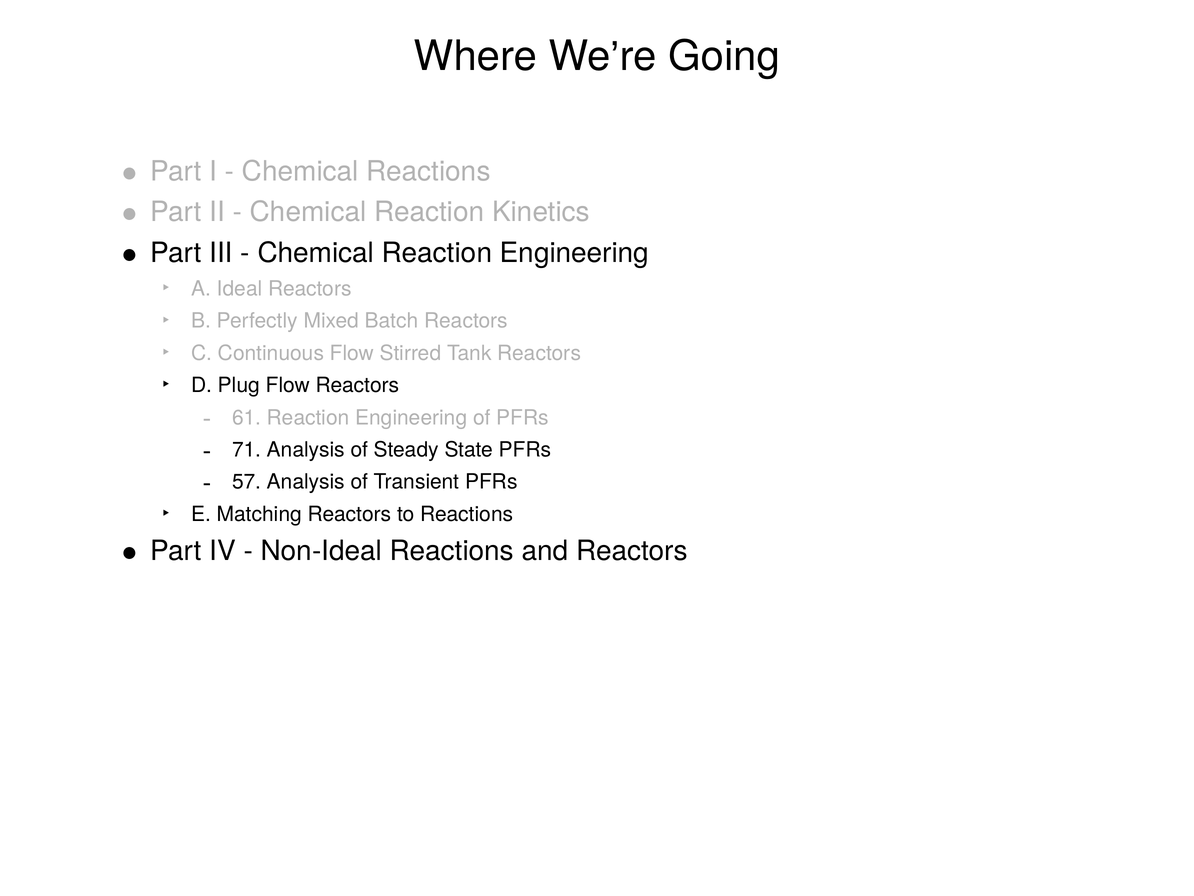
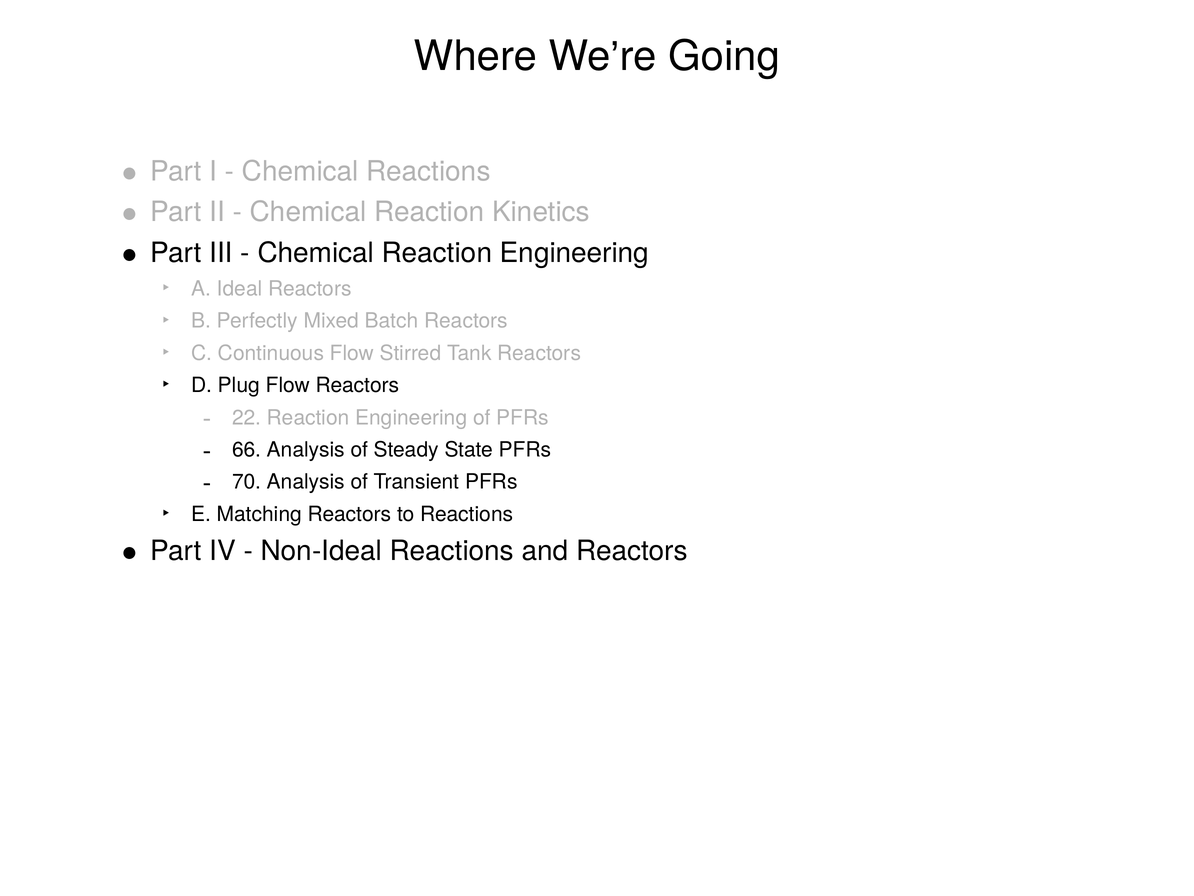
61: 61 -> 22 (247, 417)
71: 71 -> 66 (247, 450)
57: 57 -> 70 (247, 482)
